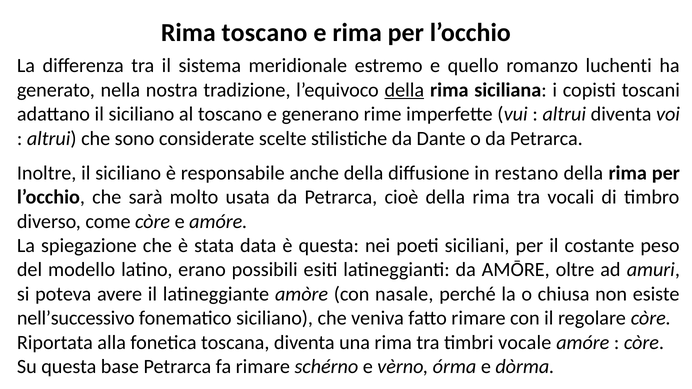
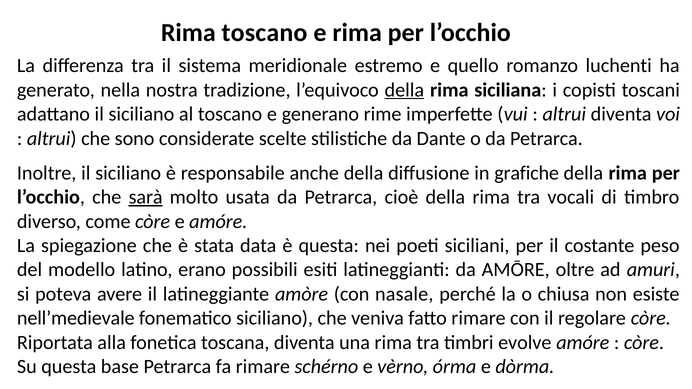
restano: restano -> grafiche (527, 173)
sarà underline: none -> present (146, 197)
nell’successivo: nell’successivo -> nell’medievale (76, 318)
vocale: vocale -> evolve (525, 343)
